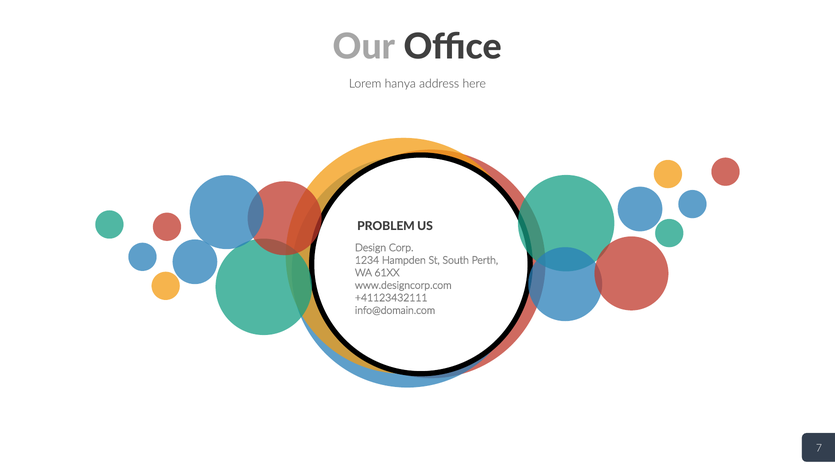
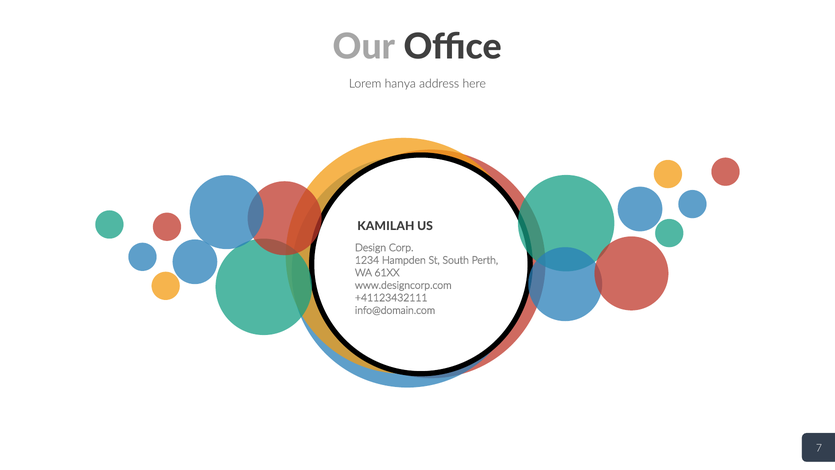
PROBLEM: PROBLEM -> KAMILAH (386, 226)
